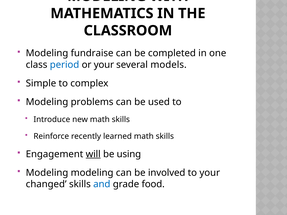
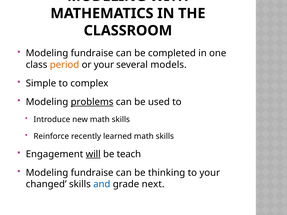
period colour: blue -> orange (65, 65)
problems underline: none -> present (92, 102)
using: using -> teach (129, 154)
modeling: modeling -> fundraise (92, 173)
involved: involved -> thinking (167, 173)
food: food -> next (153, 184)
